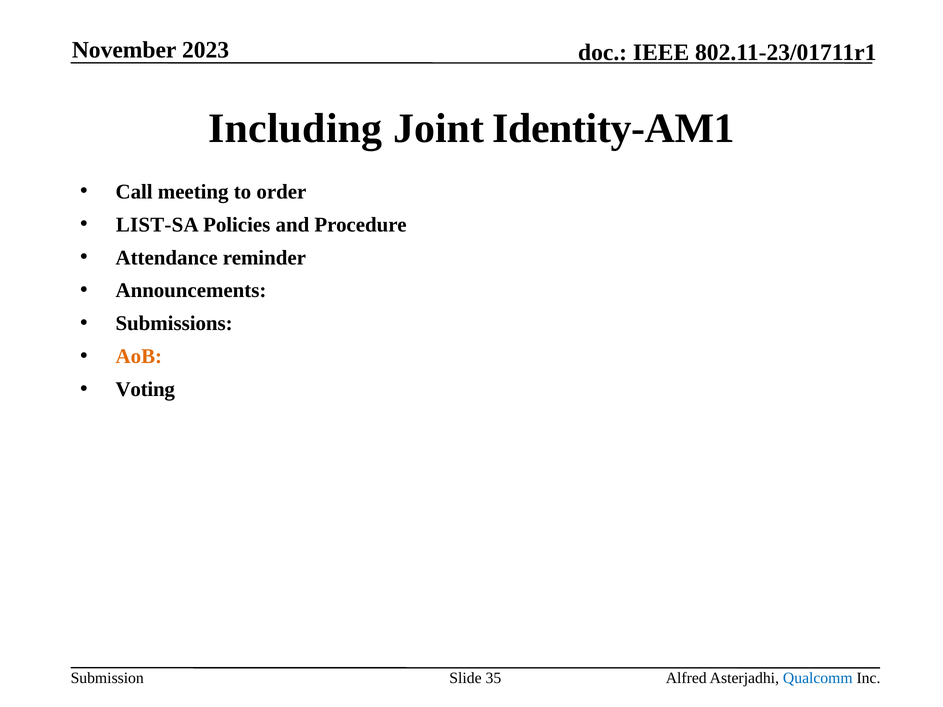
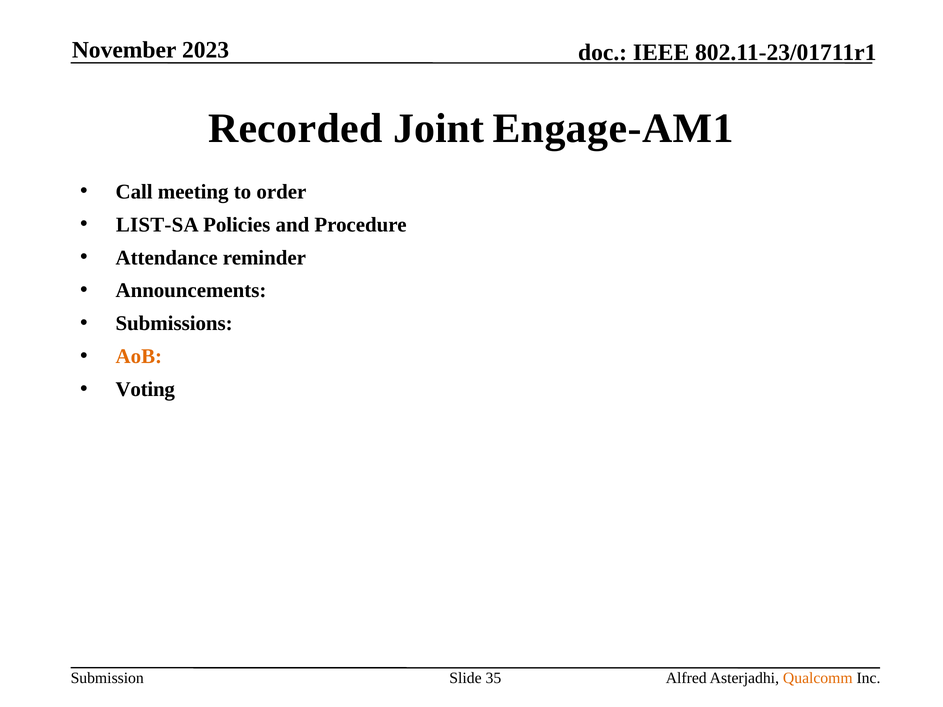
Including: Including -> Recorded (295, 129)
Identity-AM1: Identity-AM1 -> Engage-AM1 (613, 129)
Qualcomm colour: blue -> orange (818, 678)
